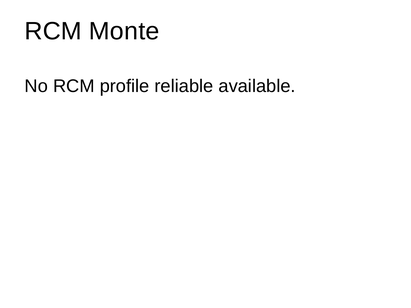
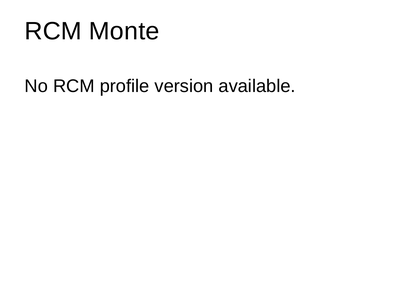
reliable: reliable -> version (184, 86)
